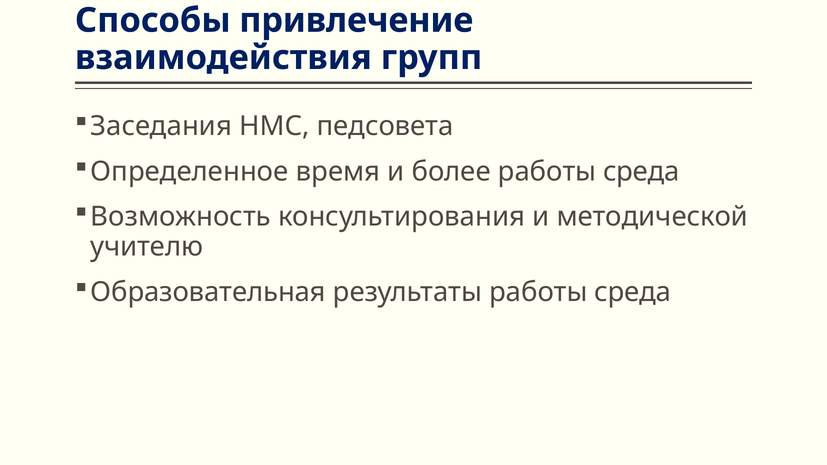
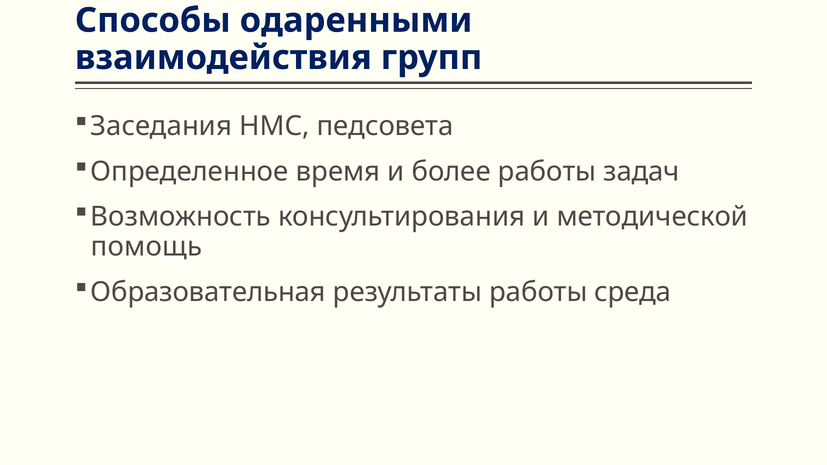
привлечение: привлечение -> одаренными (356, 20)
среда: среда -> задач (641, 172)
учителю: учителю -> помощь (147, 247)
